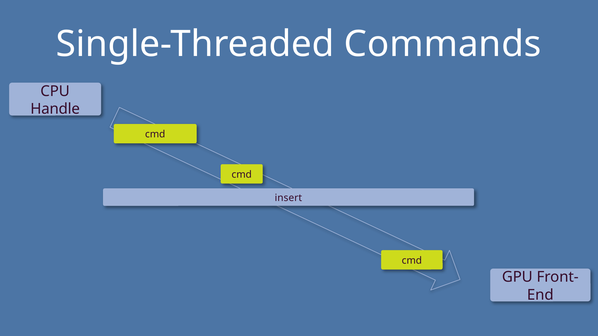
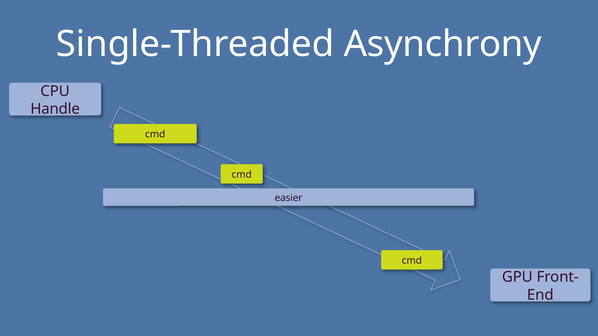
Commands: Commands -> Asynchrony (443, 44)
insert: insert -> easier (289, 198)
